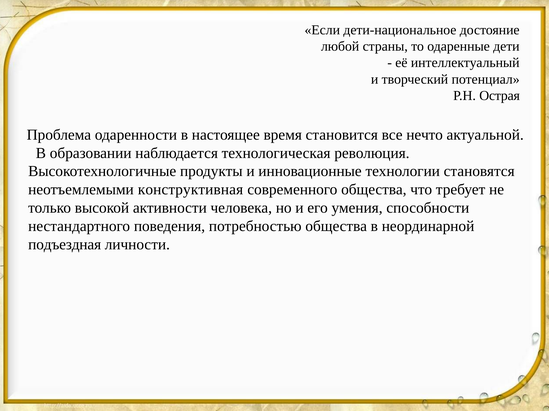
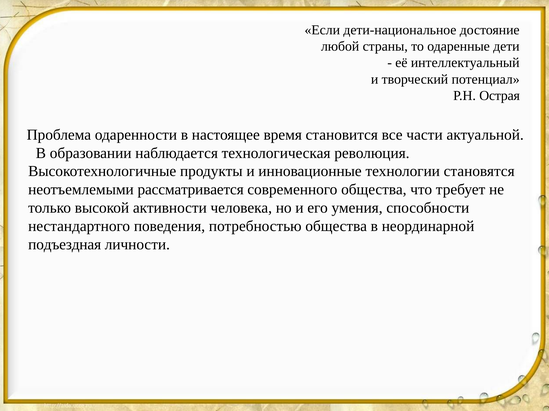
нечто: нечто -> части (425, 135)
конструктивная: конструктивная -> рассматривается (191, 190)
